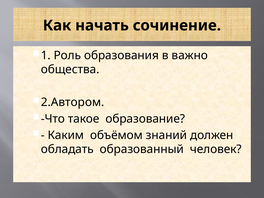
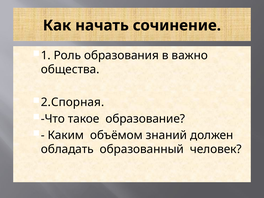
2.Автором: 2.Автором -> 2.Спорная (73, 102)
